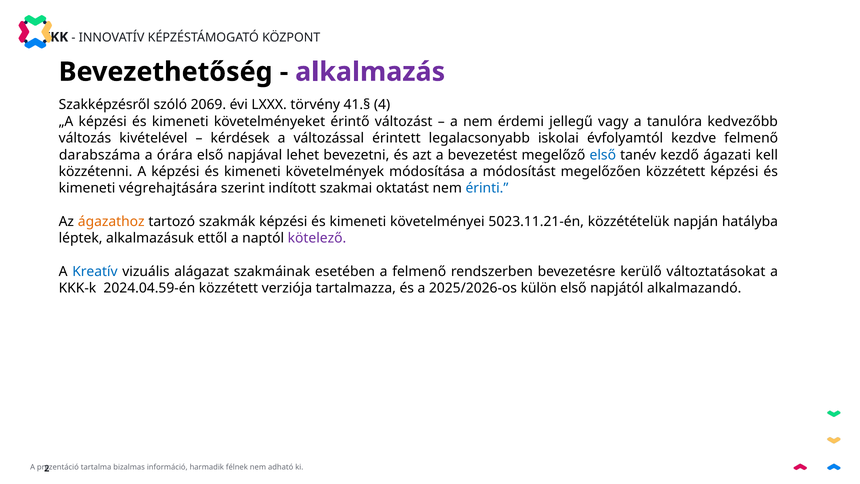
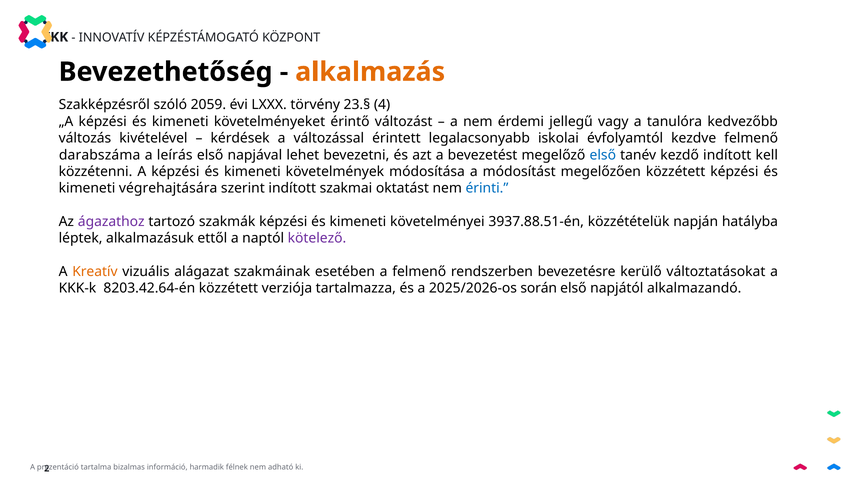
alkalmazás colour: purple -> orange (370, 72)
2069: 2069 -> 2059 (208, 105)
41.§: 41.§ -> 23.§ (357, 105)
órára: órára -> leírás (175, 155)
kezdő ágazati: ágazati -> indított (727, 155)
ágazathoz colour: orange -> purple (111, 222)
5023.11.21-én: 5023.11.21-én -> 3937.88.51-én (536, 222)
Kreatív colour: blue -> orange (95, 272)
2024.04.59-én: 2024.04.59-én -> 8203.42.64-én (149, 288)
külön: külön -> során (539, 288)
